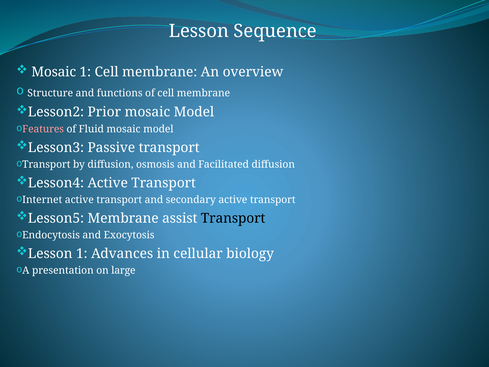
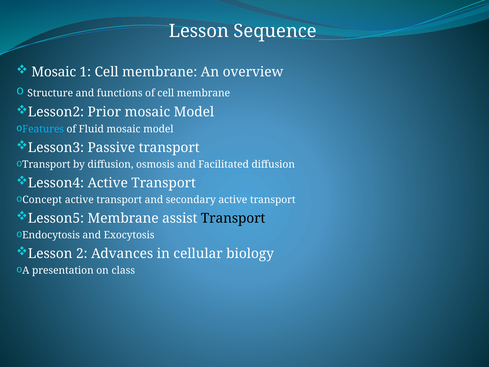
Features colour: pink -> light blue (43, 129)
Internet: Internet -> Concept (42, 200)
Lesson 1: 1 -> 2 (82, 253)
large: large -> class (123, 270)
